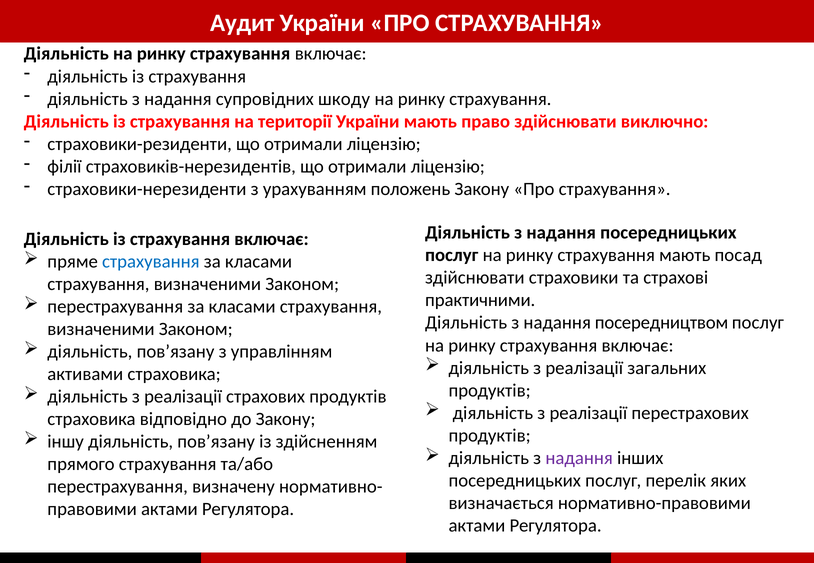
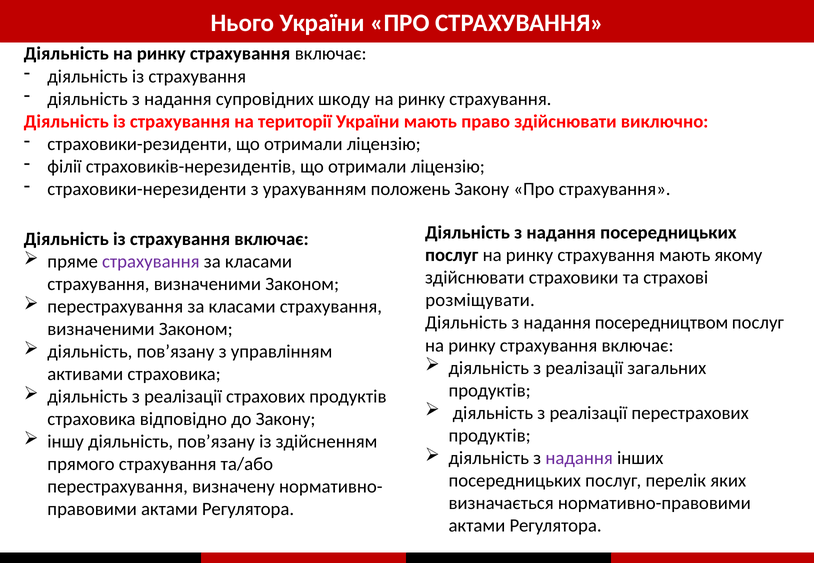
Аудит: Аудит -> Нього (242, 23)
посад: посад -> якому (738, 255)
страхування colour: blue -> purple (151, 262)
практичними: практичними -> розміщувати (480, 301)
